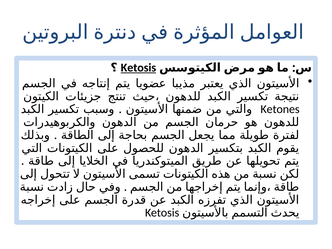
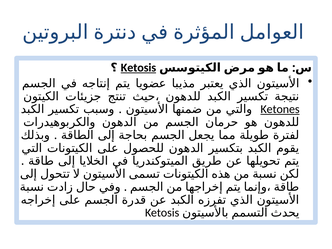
Ketones underline: none -> present (280, 109)
